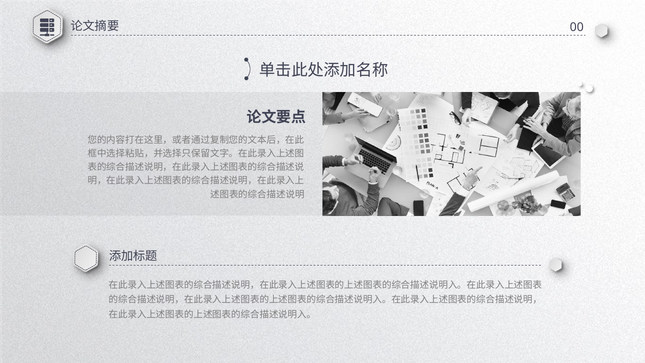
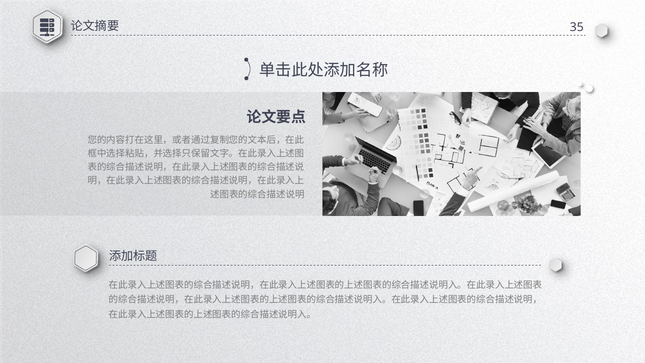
00: 00 -> 35 (577, 27)
